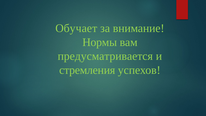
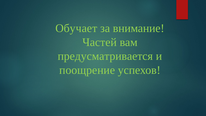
Нормы: Нормы -> Частей (100, 42)
стремления: стремления -> поощрение (87, 70)
